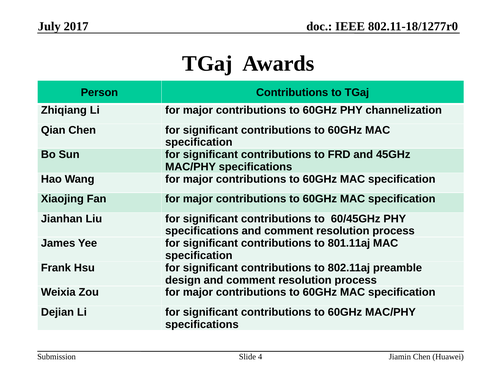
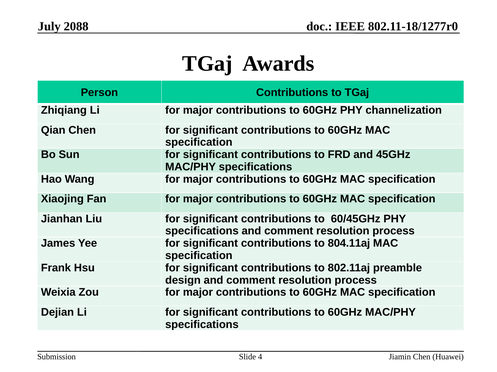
2017: 2017 -> 2088 (76, 27)
801.11aj: 801.11aj -> 804.11aj (349, 244)
